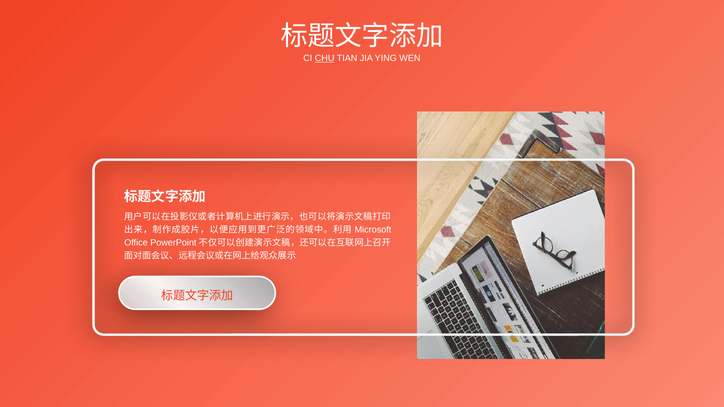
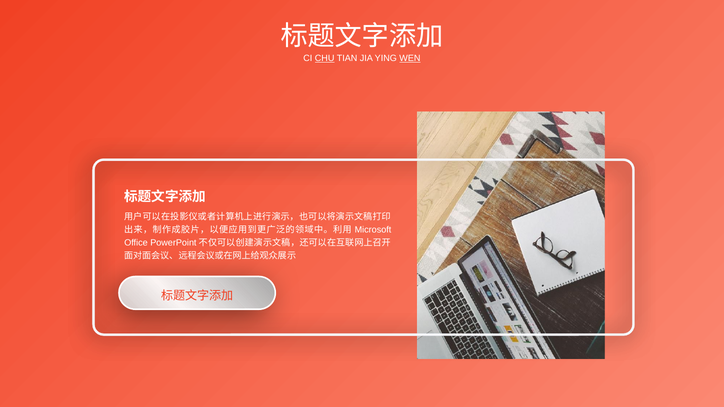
WEN underline: none -> present (410, 58)
